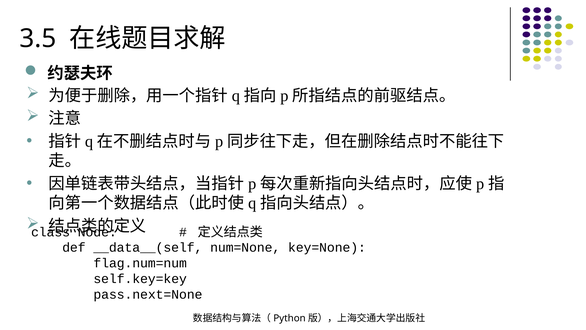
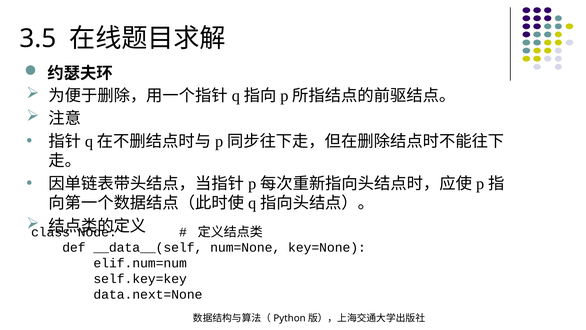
flag.num=num: flag.num=num -> elif.num=num (140, 263)
pass.next=None: pass.next=None -> data.next=None (148, 294)
